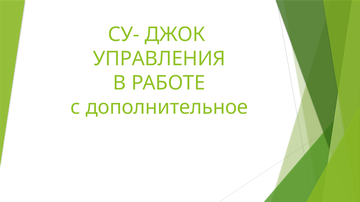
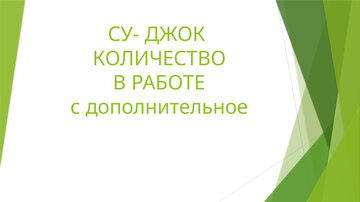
УПРАВЛЕНИЯ: УПРАВЛЕНИЯ -> КОЛИЧЕСТВО (159, 59)
